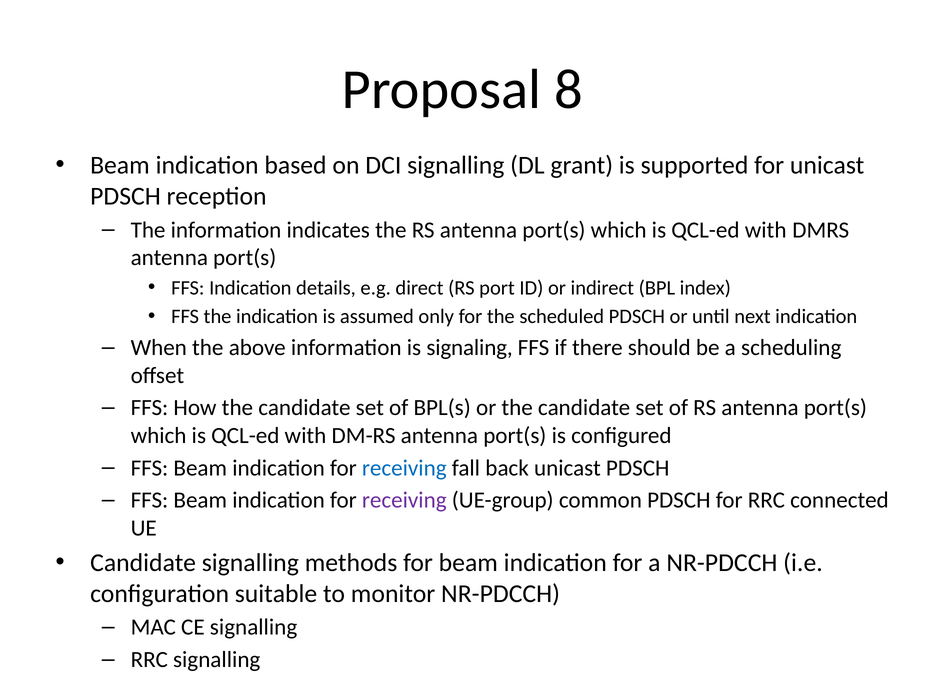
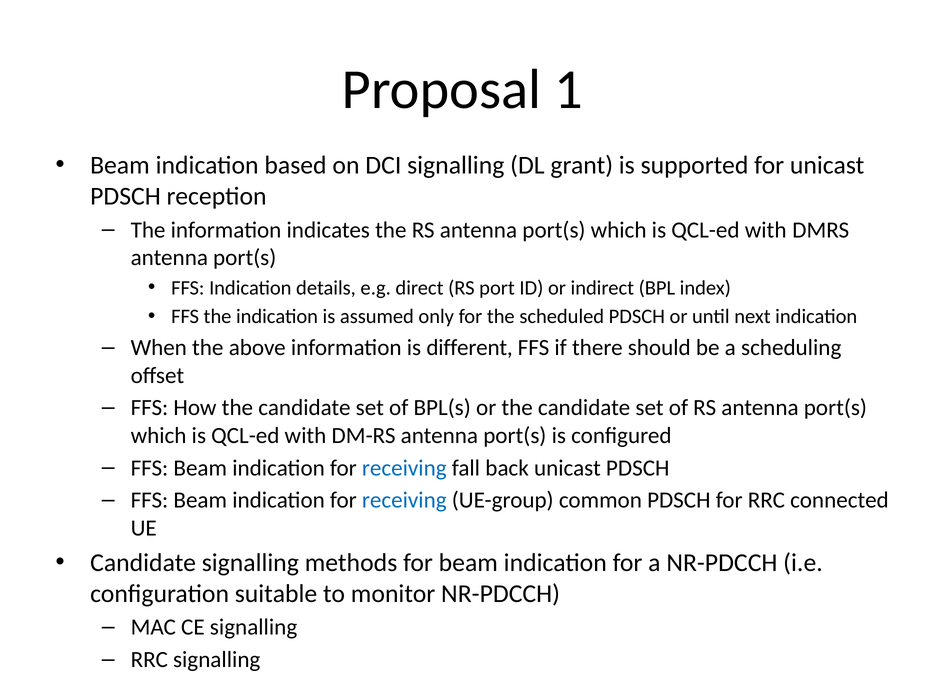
8: 8 -> 1 (568, 90)
signaling: signaling -> different (470, 348)
receiving colour: purple -> blue (404, 500)
